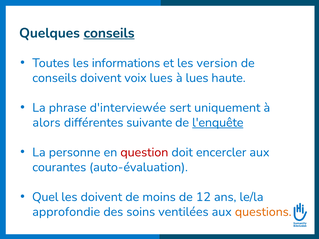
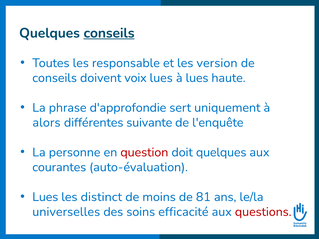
informations: informations -> responsable (126, 63)
d'interviewée: d'interviewée -> d'approfondie (128, 108)
l'enquête underline: present -> none (218, 123)
doit encercler: encercler -> quelques (221, 152)
Quel: Quel -> Lues (45, 197)
les doivent: doivent -> distinct (101, 197)
12: 12 -> 81 (203, 197)
approfondie: approfondie -> universelles (66, 212)
ventilées: ventilées -> efficacité (183, 212)
questions colour: orange -> red (263, 212)
